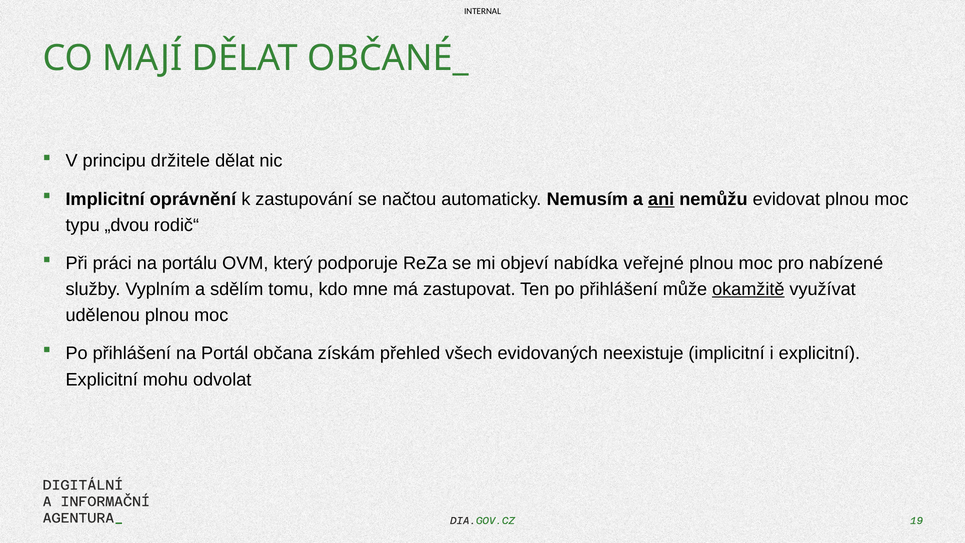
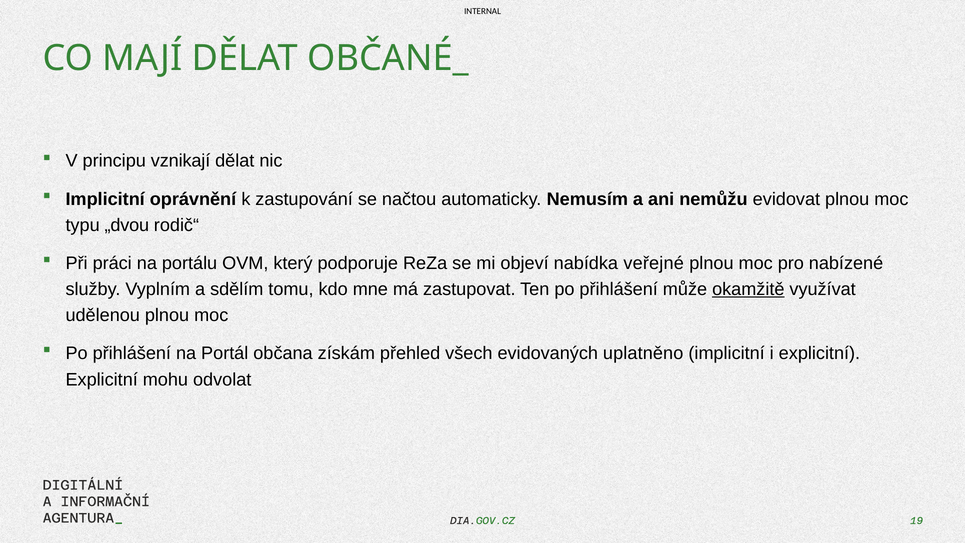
držitele: držitele -> vznikají (181, 161)
ani underline: present -> none (661, 199)
neexistuje: neexistuje -> uplatněno (643, 353)
